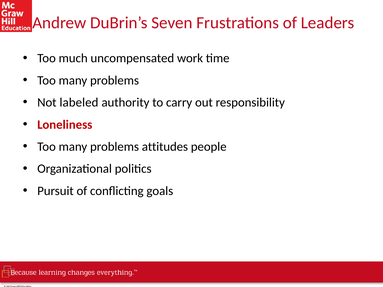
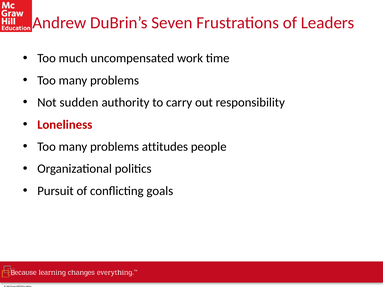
labeled: labeled -> sudden (79, 103)
